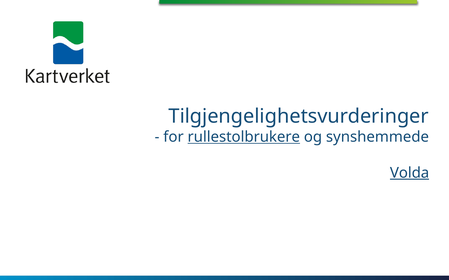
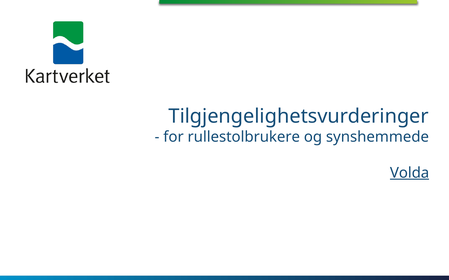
rullestolbrukere underline: present -> none (244, 137)
